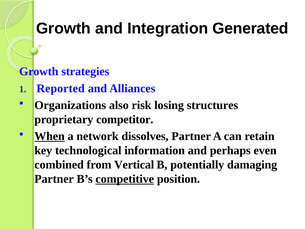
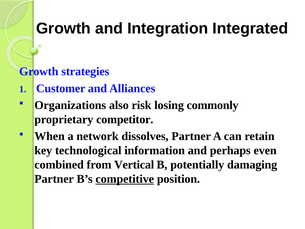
Generated: Generated -> Integrated (250, 28)
Reported: Reported -> Customer (61, 88)
structures: structures -> commonly (213, 105)
When underline: present -> none (50, 136)
